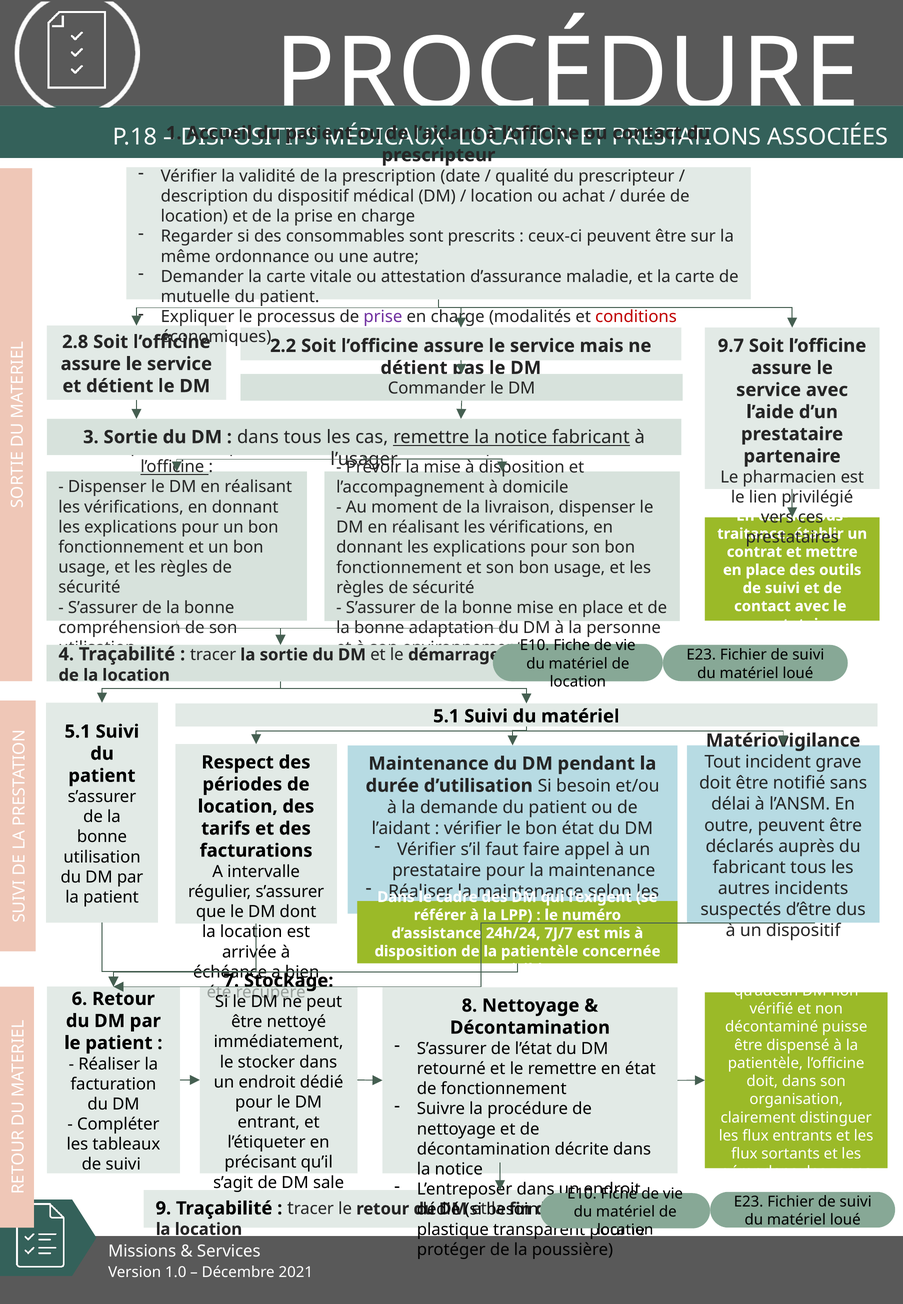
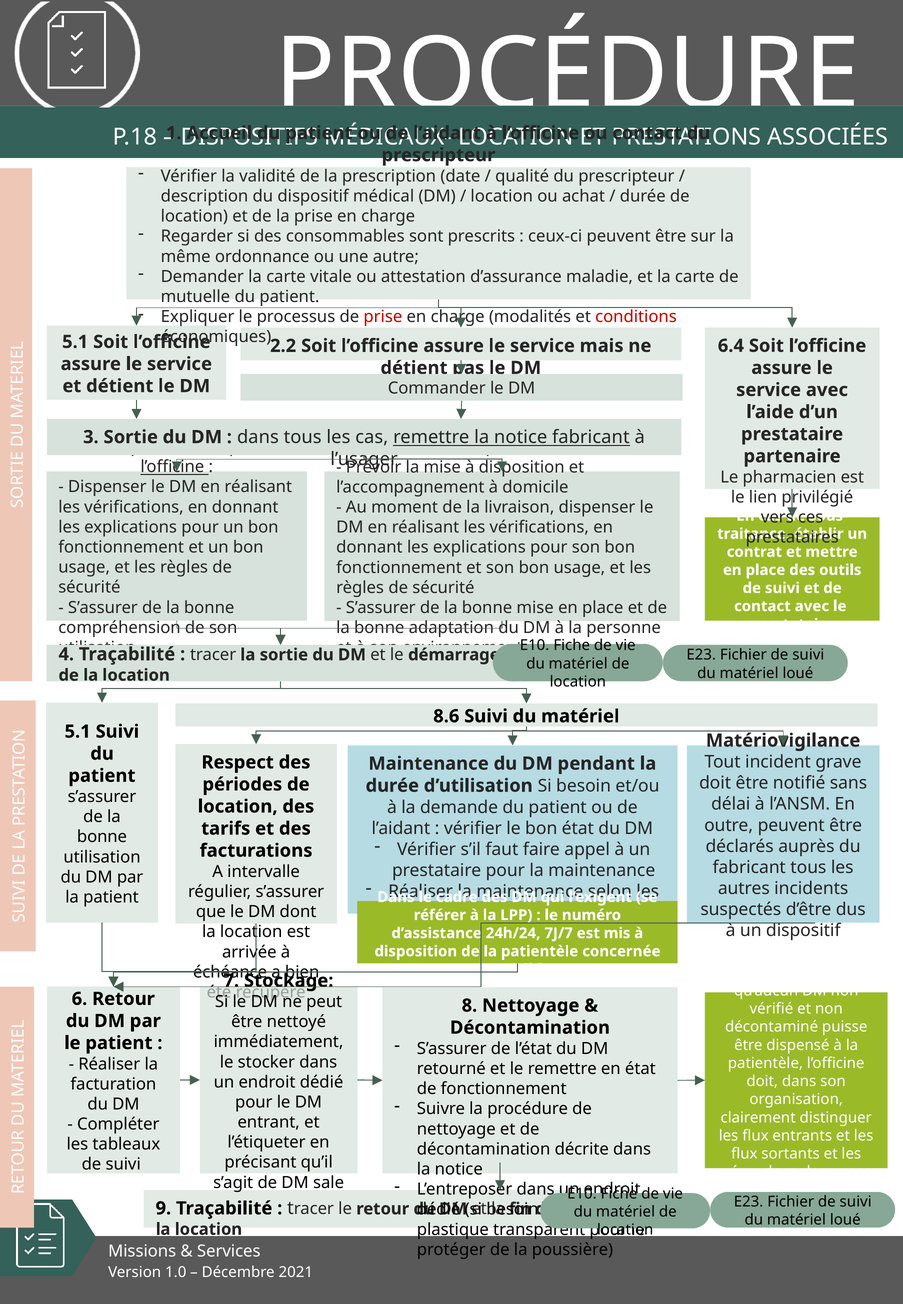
prise colour: purple -> red (383, 317)
2.8: 2.8 -> 5.1 (75, 342)
9.7: 9.7 -> 6.4 (731, 346)
5.1: 5.1 -> 8.6 (446, 716)
